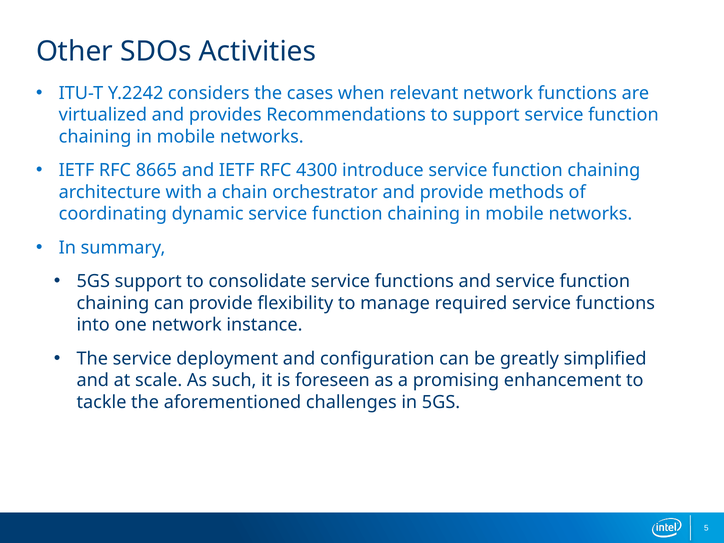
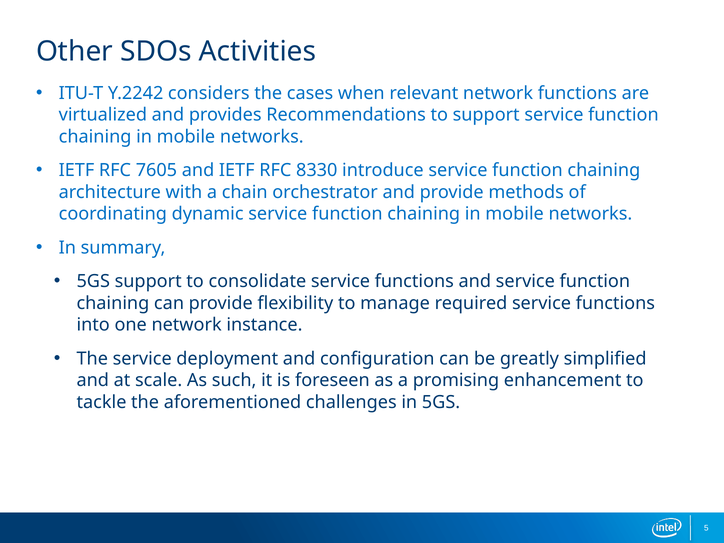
8665: 8665 -> 7605 (156, 170)
4300: 4300 -> 8330 (317, 170)
